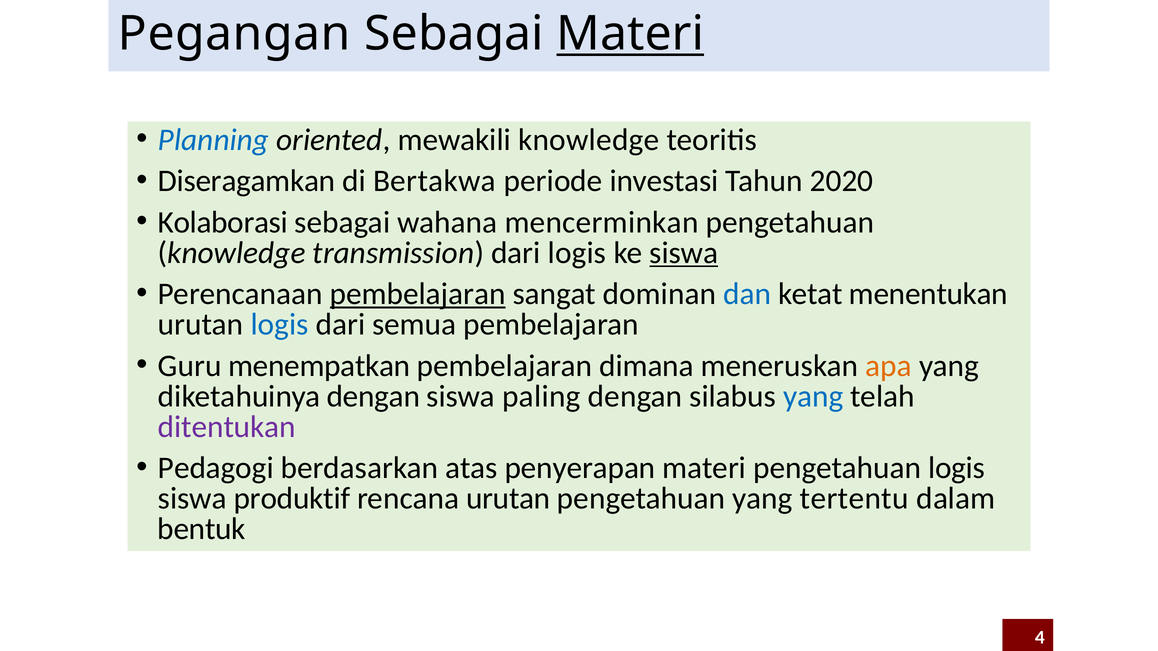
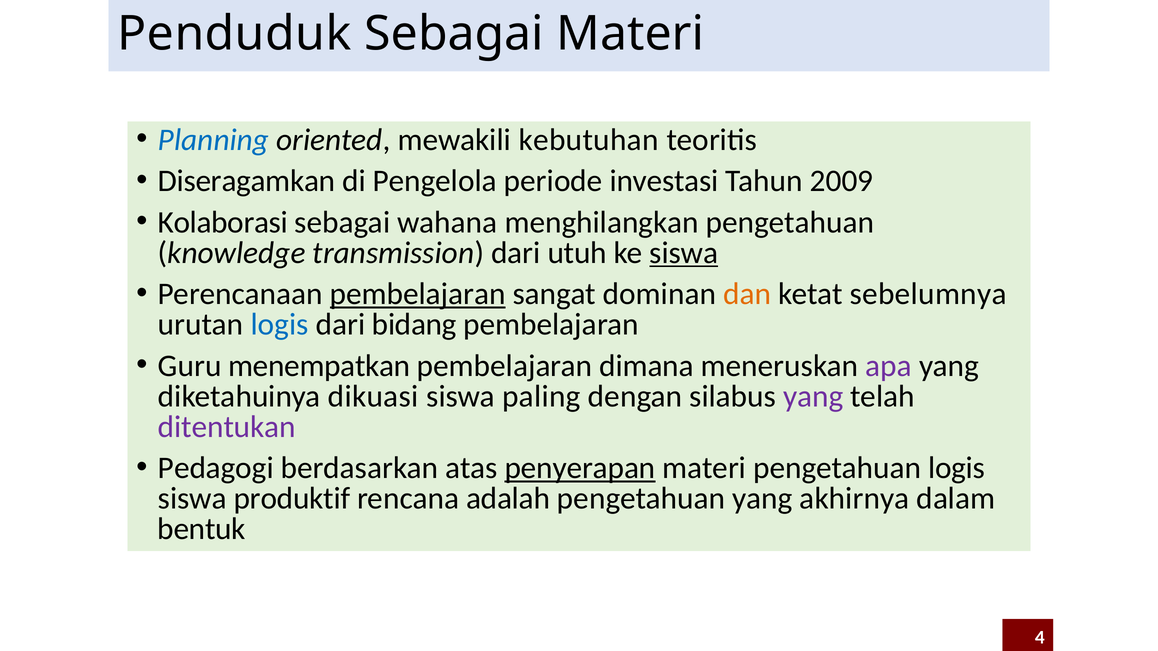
Pegangan: Pegangan -> Penduduk (234, 34)
Materi underline: present -> none (630, 34)
mewakili knowledge: knowledge -> kebutuhan (589, 140)
Bertakwa: Bertakwa -> Pengelola (435, 181)
2020: 2020 -> 2009 (842, 181)
mencerminkan: mencerminkan -> menghilangkan (602, 223)
dari logis: logis -> utuh (577, 253)
dan colour: blue -> orange (747, 294)
menentukan: menentukan -> sebelumnya (928, 294)
semua: semua -> bidang (414, 325)
apa colour: orange -> purple (889, 366)
diketahuinya dengan: dengan -> dikuasi (373, 397)
yang colour: blue -> purple (813, 397)
penyerapan underline: none -> present (580, 468)
rencana urutan: urutan -> adalah (508, 499)
tertentu: tertentu -> akhirnya (854, 499)
